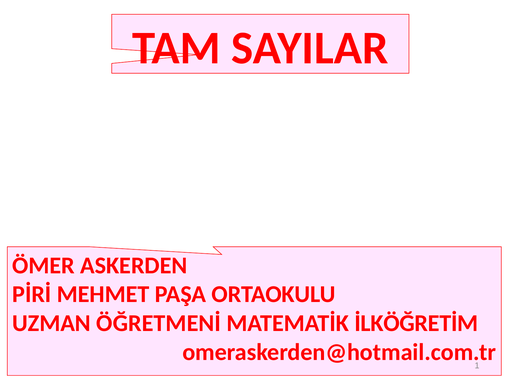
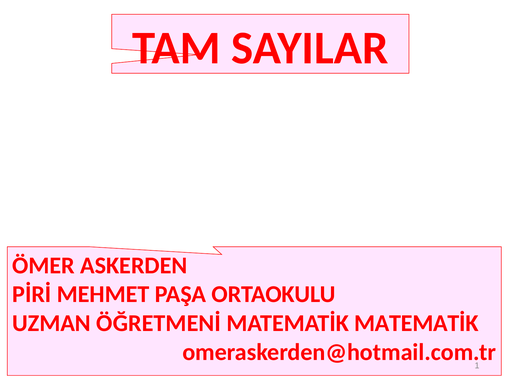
MATEMATİK İLKÖĞRETİM: İLKÖĞRETİM -> MATEMATİK (416, 323)
